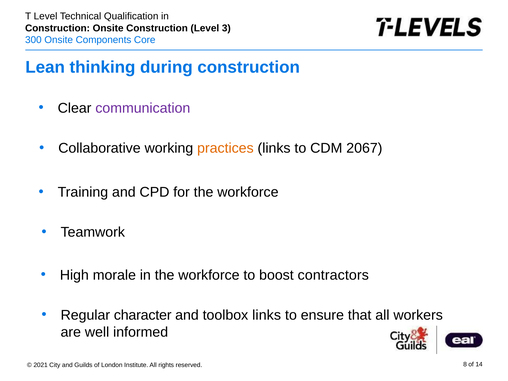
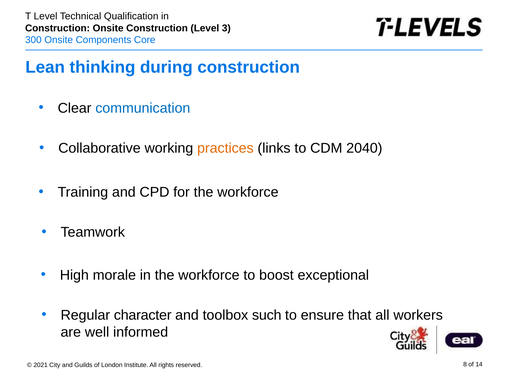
communication colour: purple -> blue (143, 108)
2067: 2067 -> 2040 (364, 148)
contractors: contractors -> exceptional (333, 275)
toolbox links: links -> such (267, 315)
